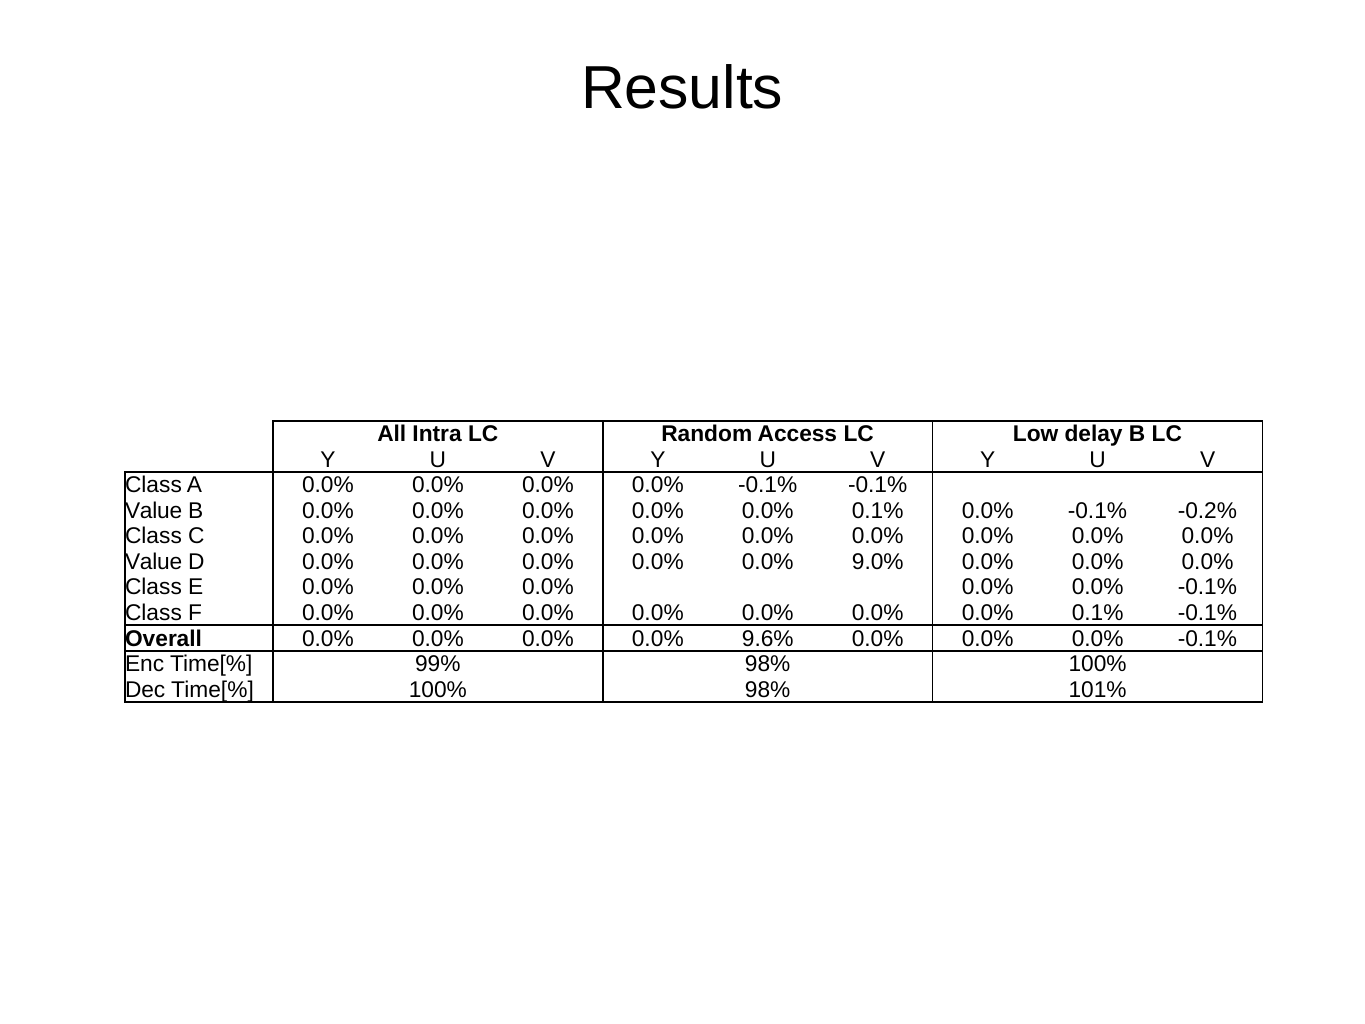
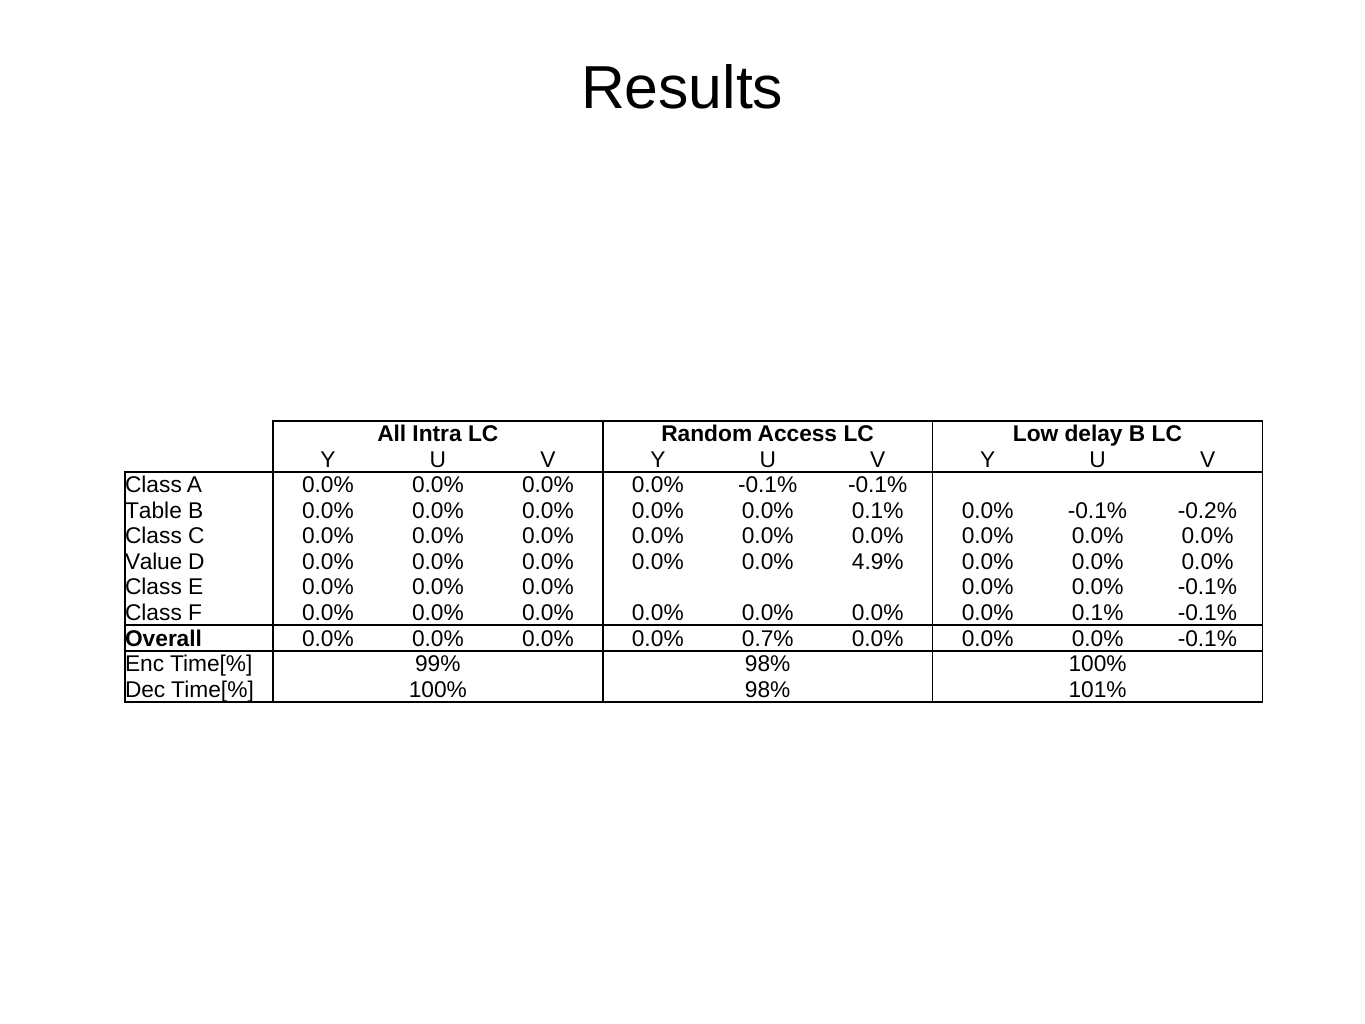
Value: Value -> Table (154, 511)
9.0%: 9.0% -> 4.9% (878, 562)
9.6%: 9.6% -> 0.7% (768, 638)
